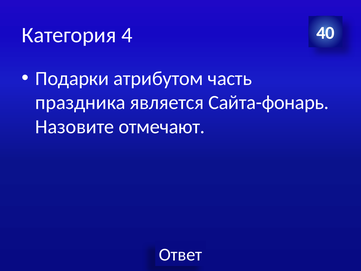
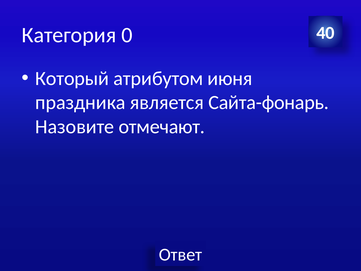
4: 4 -> 0 (127, 35)
Подарки: Подарки -> Который (72, 78)
часть: часть -> июня (230, 78)
